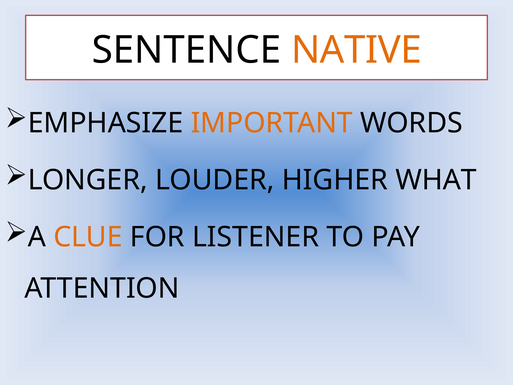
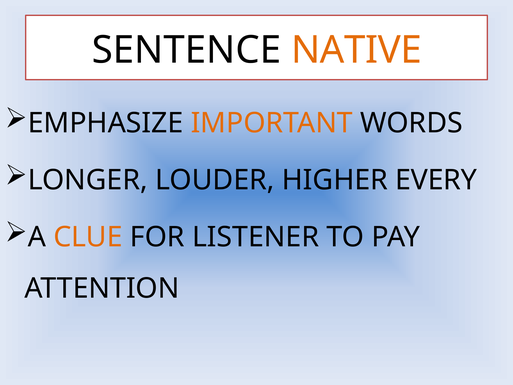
WHAT: WHAT -> EVERY (436, 180)
